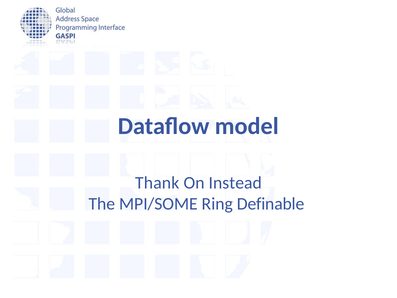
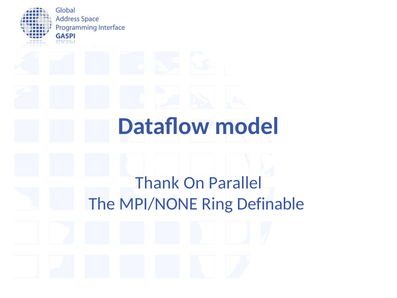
Instead: Instead -> Parallel (235, 183)
MPI/SOME: MPI/SOME -> MPI/NONE (158, 204)
